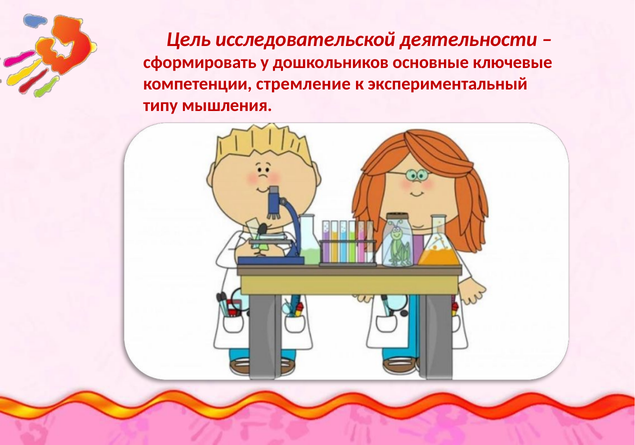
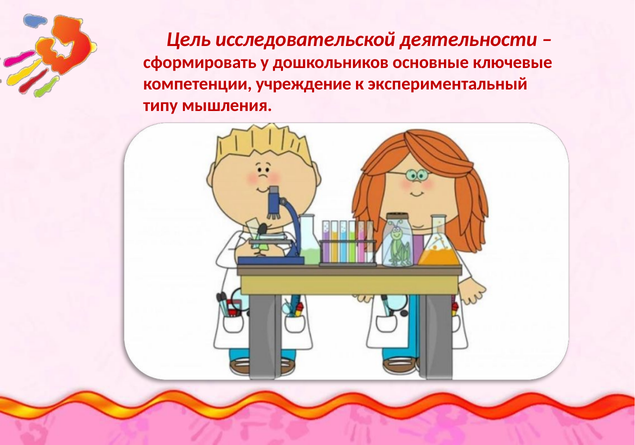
стремление: стремление -> учреждение (304, 84)
